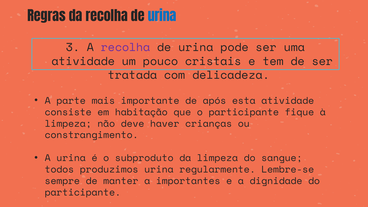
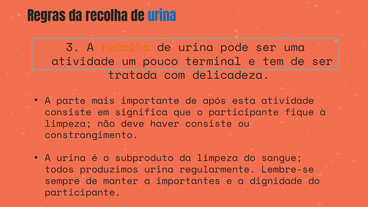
recolha colour: purple -> orange (126, 47)
cristais: cristais -> terminal (213, 61)
habitação: habitação -> significa (141, 112)
haver crianças: crianças -> consiste (209, 124)
